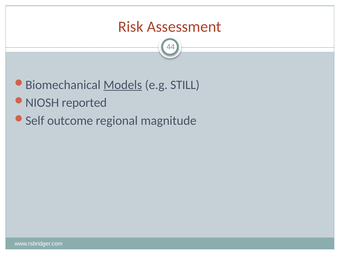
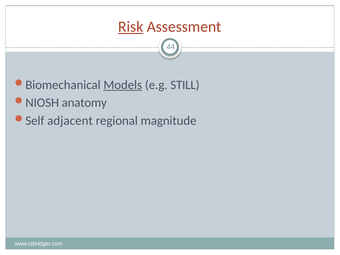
Risk underline: none -> present (131, 27)
reported: reported -> anatomy (84, 103)
outcome: outcome -> adjacent (70, 121)
